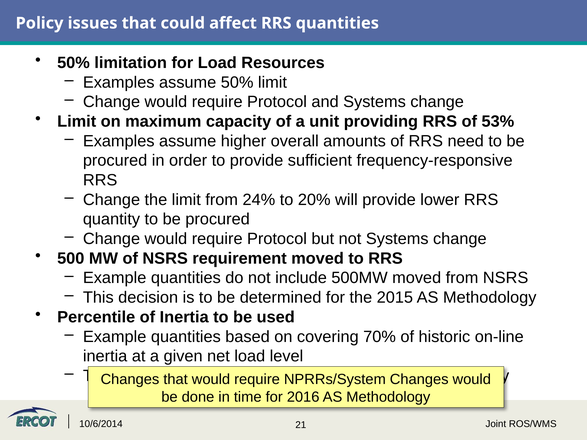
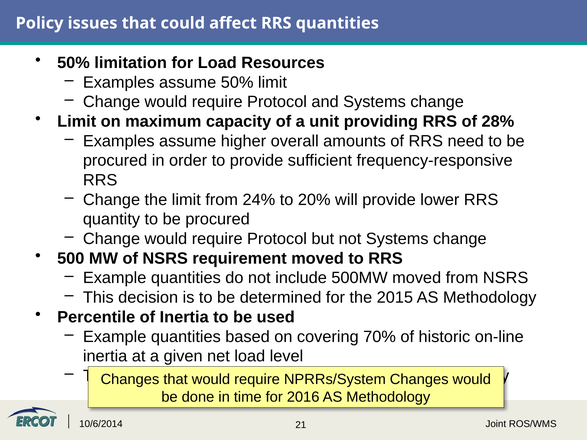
53%: 53% -> 28% (498, 122)
